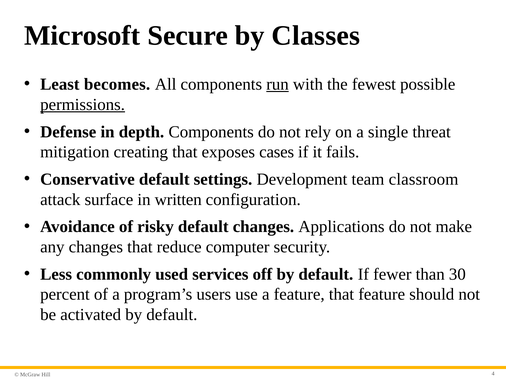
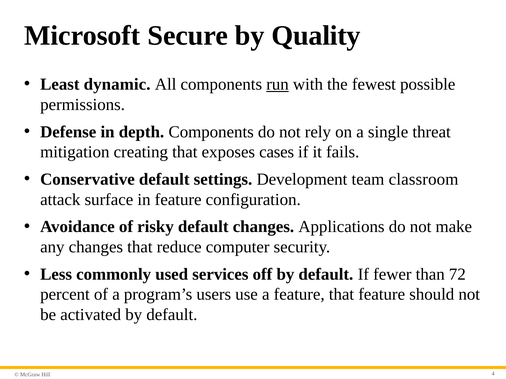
Classes: Classes -> Quality (316, 35)
becomes: becomes -> dynamic (117, 84)
permissions underline: present -> none (83, 105)
in written: written -> feature (178, 200)
30: 30 -> 72 (457, 275)
